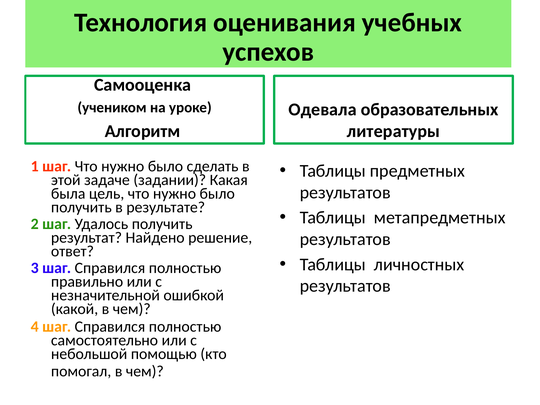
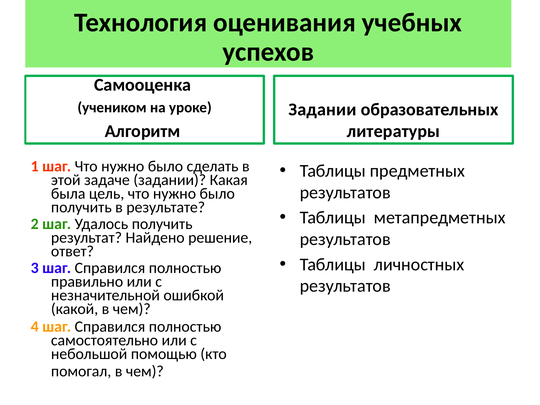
Одевала: Одевала -> Задании (323, 110)
